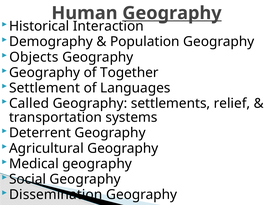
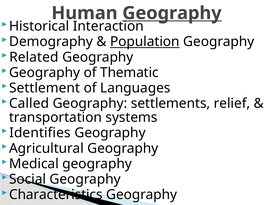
Population underline: none -> present (145, 42)
Objects: Objects -> Related (34, 57)
Together: Together -> Thematic (129, 72)
Deterrent: Deterrent -> Identifies (40, 133)
Dissemination: Dissemination -> Characteristics (56, 194)
